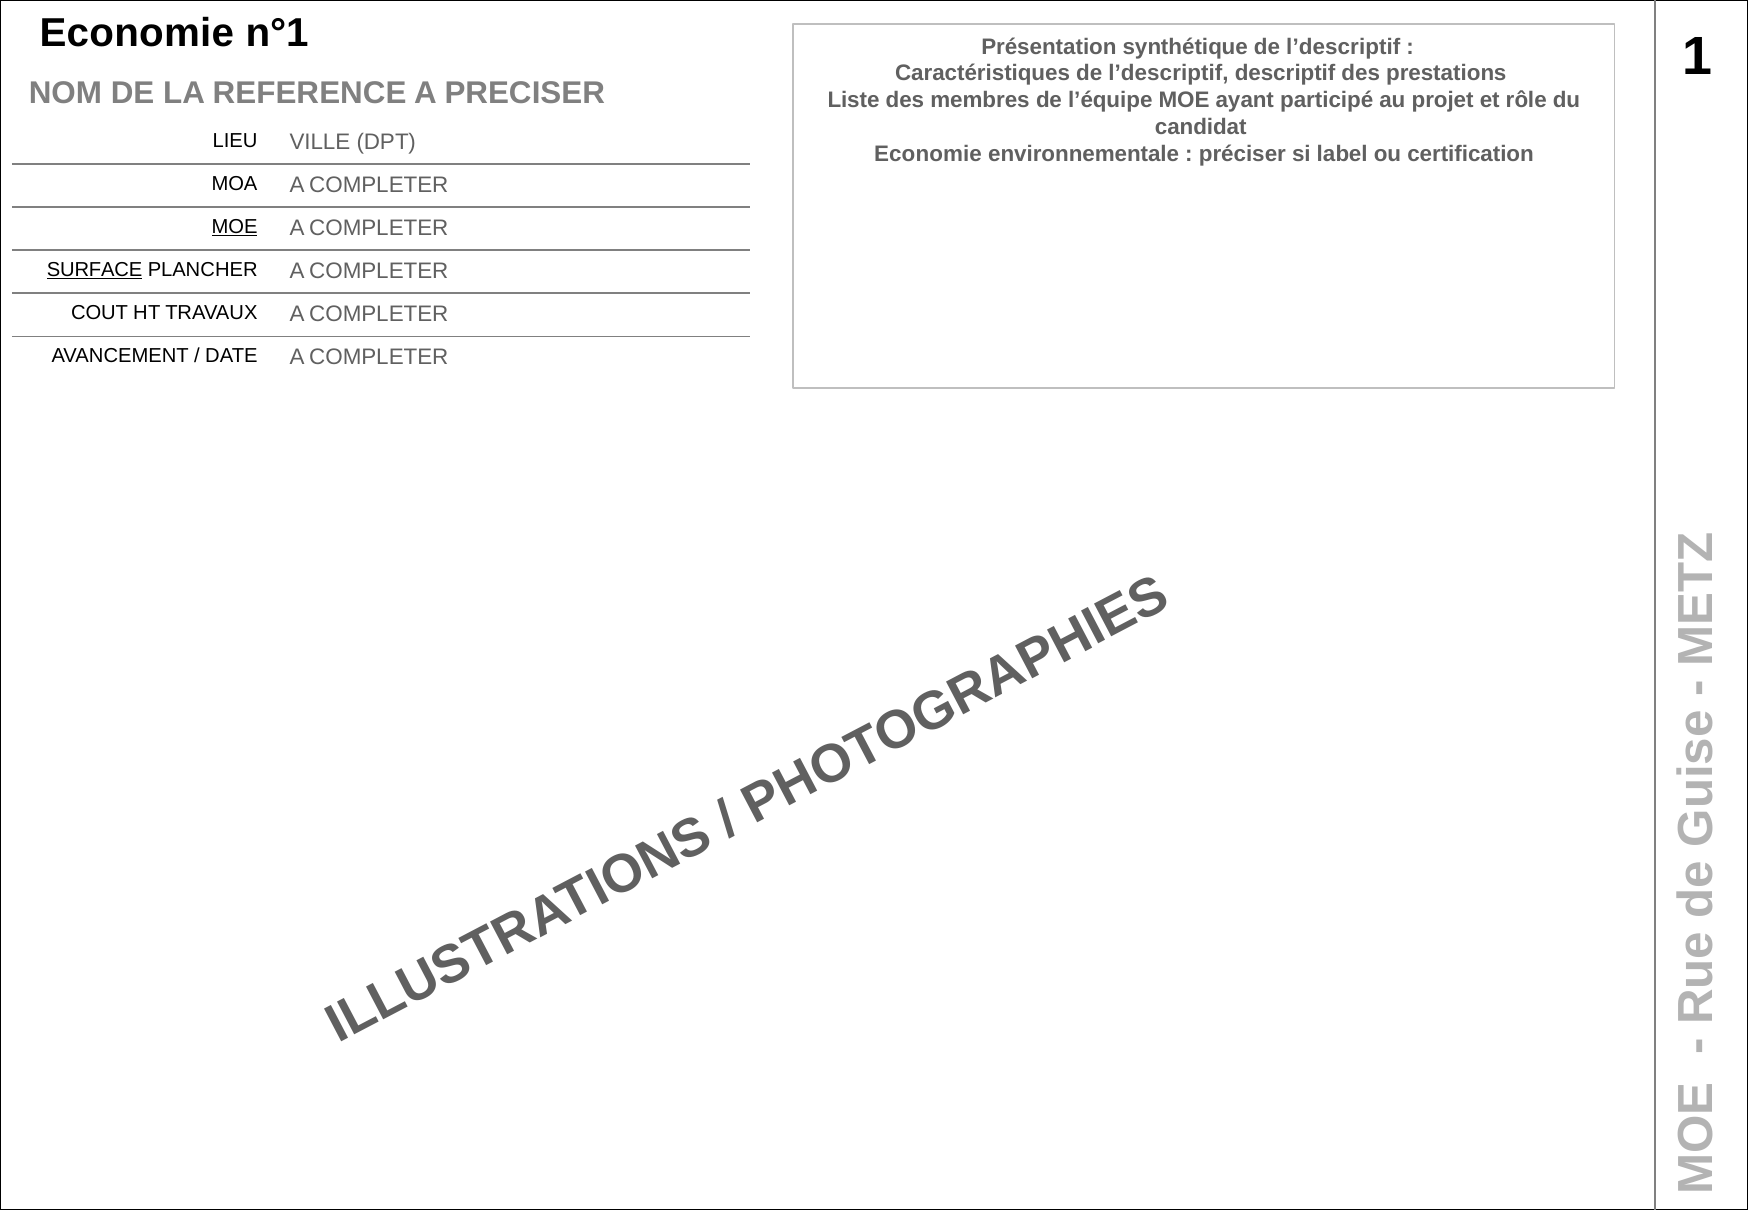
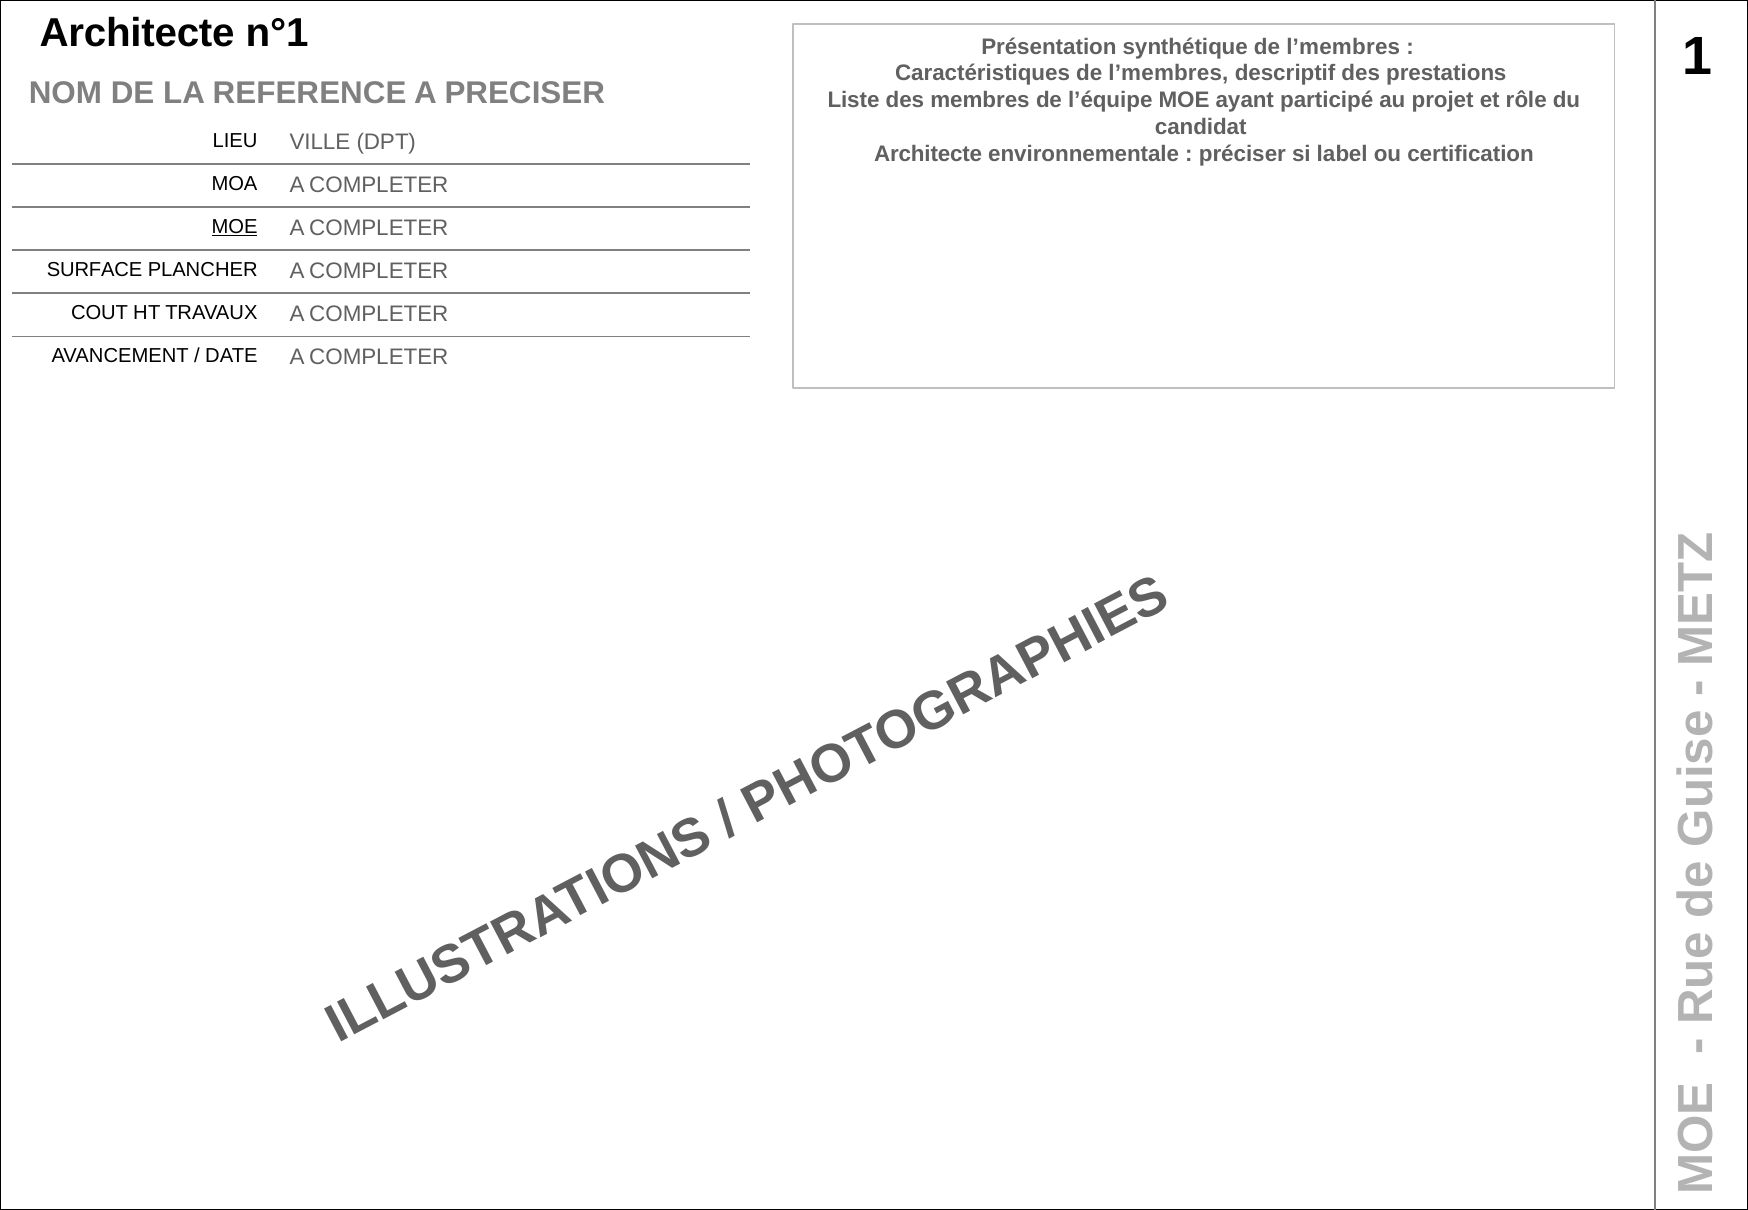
Economie: Economie -> Architecte (137, 33)
synthétique de l’descriptif: l’descriptif -> l’membres (1343, 47)
Caractéristiques de l’descriptif: l’descriptif -> l’membres (1168, 74)
Economie: Economie -> Architecte (928, 154)
SURFACE underline: present -> none (95, 270)
